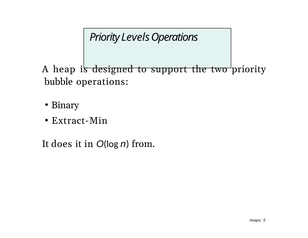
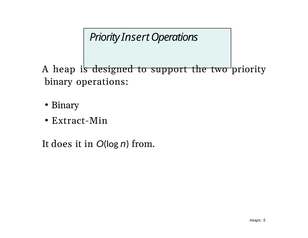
Levels: Levels -> Insert (135, 37)
bubble: bubble -> binary (58, 82)
